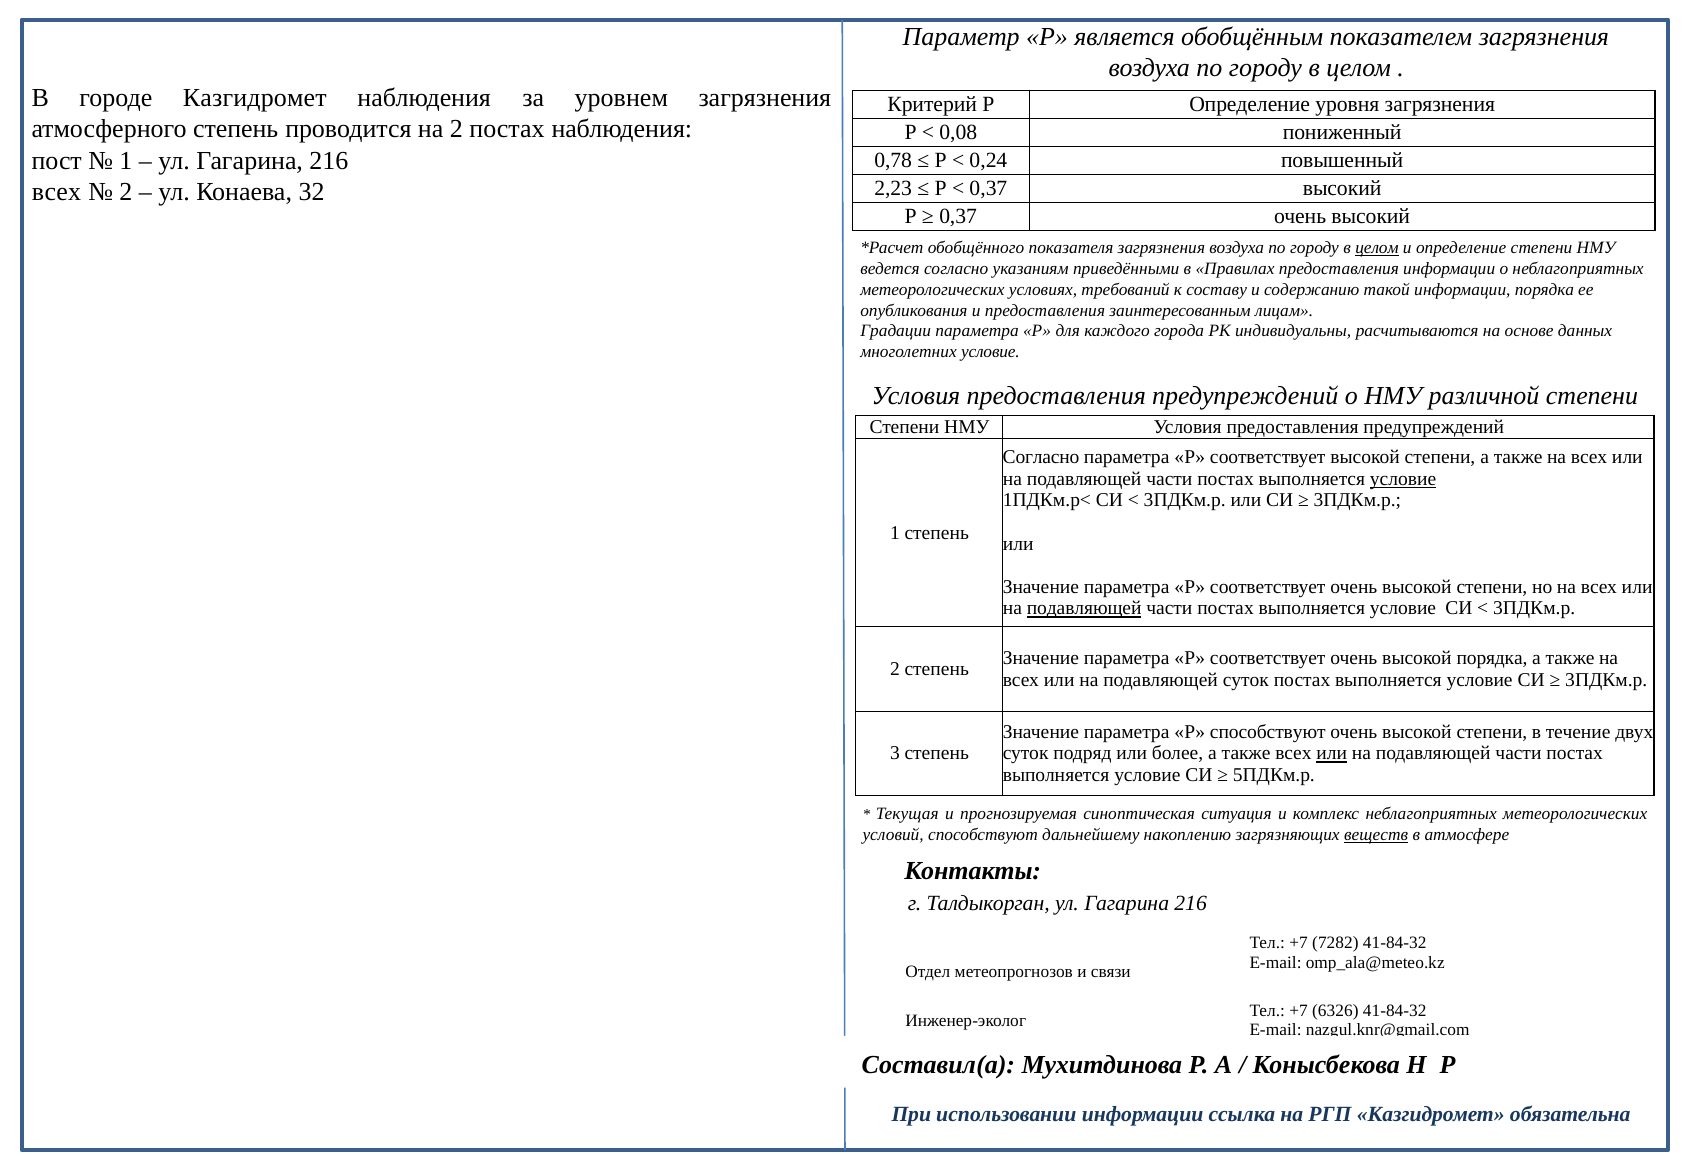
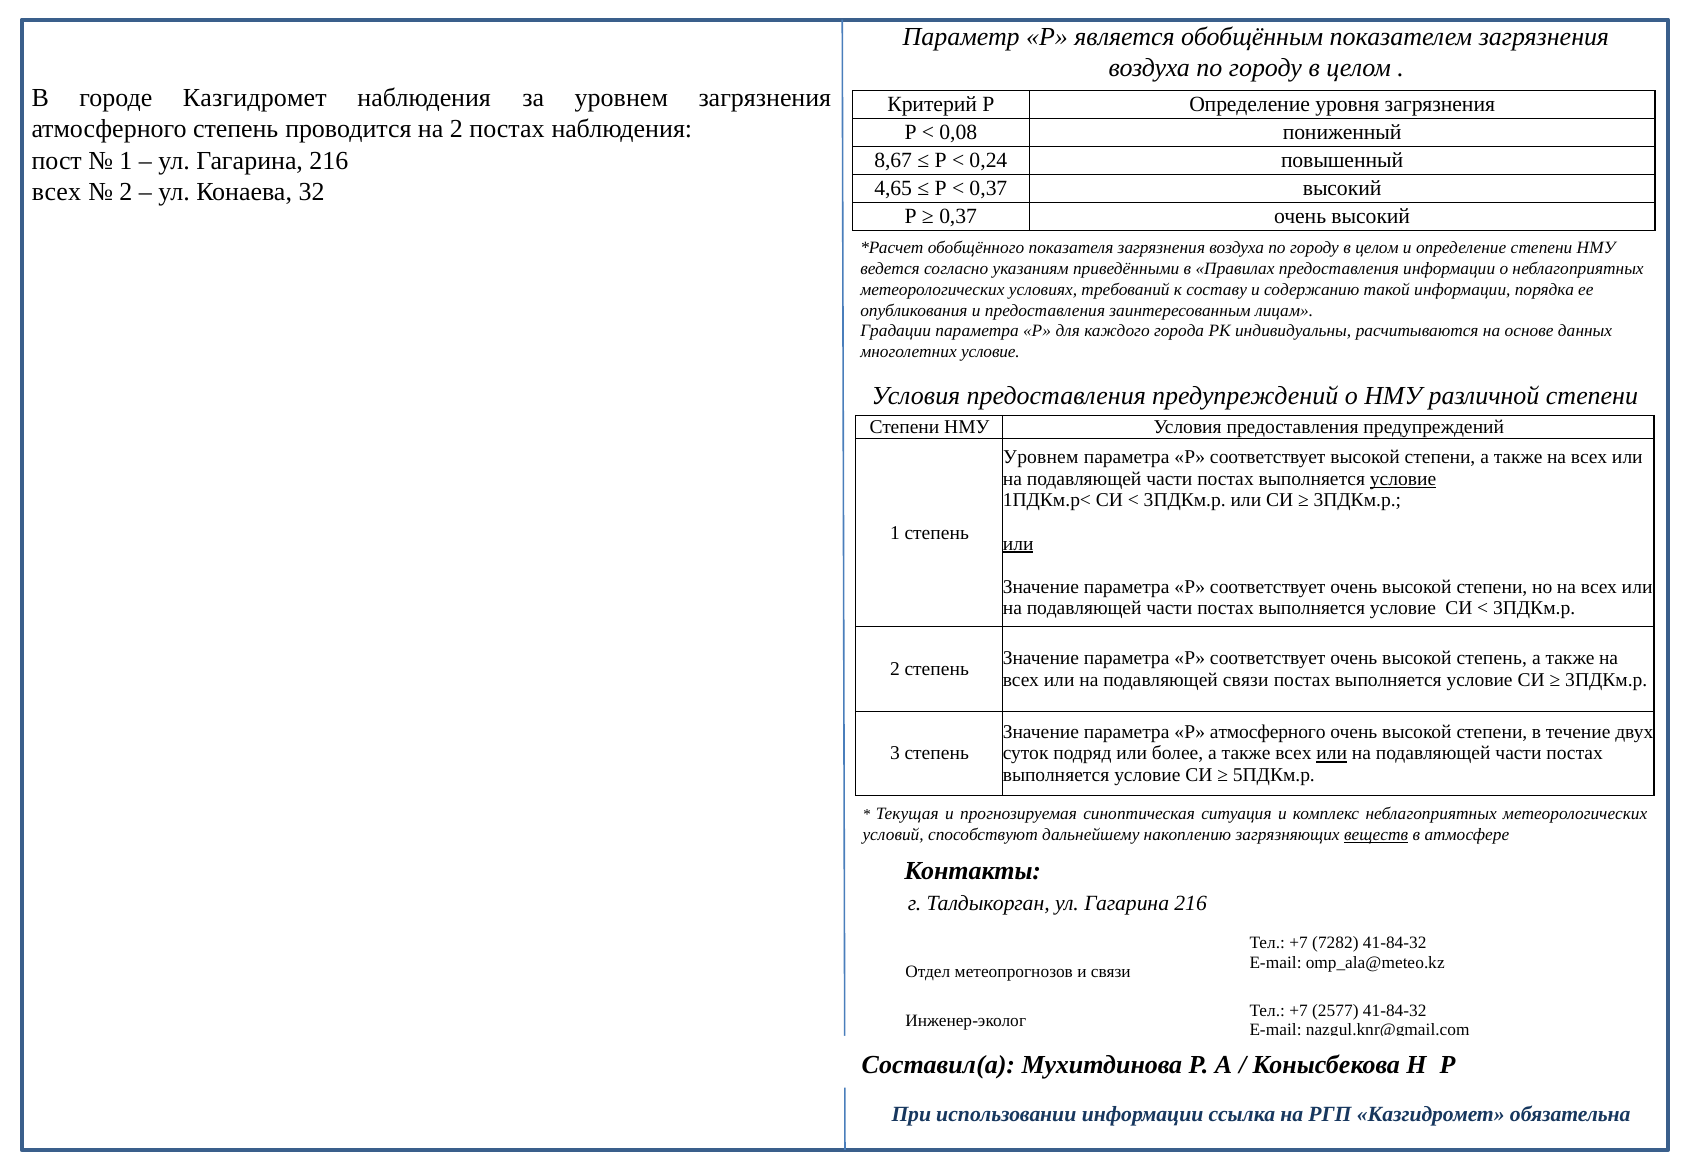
0,78: 0,78 -> 8,67 (893, 160)
2,23: 2,23 -> 4,65 (893, 188)
целом underline: present -> none (1377, 248)
Согласно: Согласно -> Уровнем (1041, 457)
или underline: none -> present (1018, 544)
подавляющей underline: present -> none (1084, 609)
высокой порядка: порядка -> степень (1492, 658)
подавляющей суток: суток -> связи (1246, 680)
Р способствуют: способствуют -> атмосферного (1268, 732)
6326: 6326 -> 2577 (1335, 1011)
